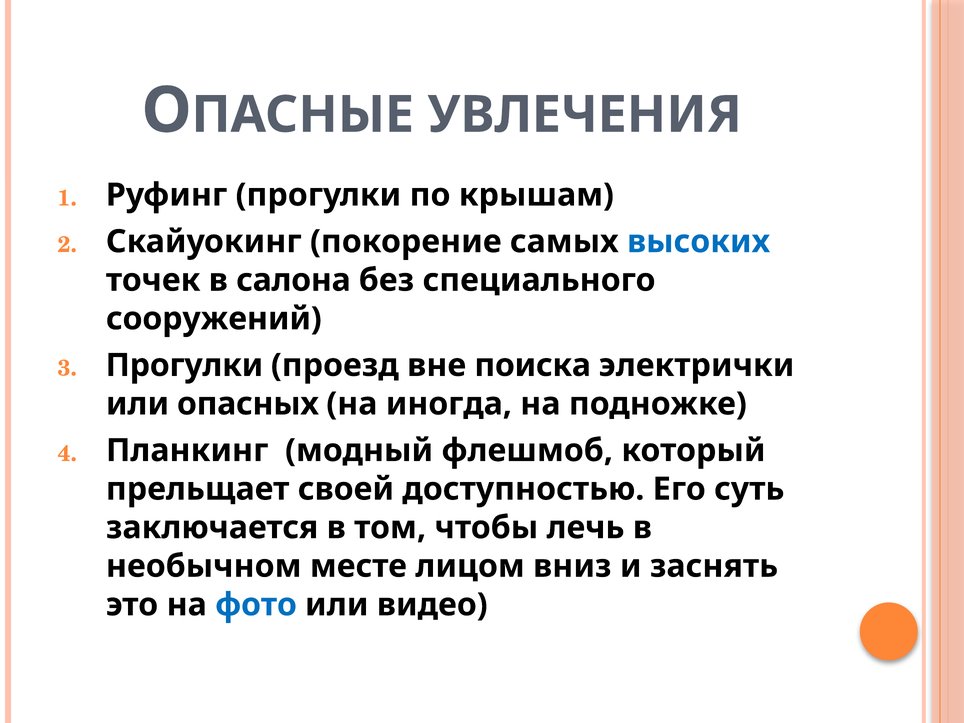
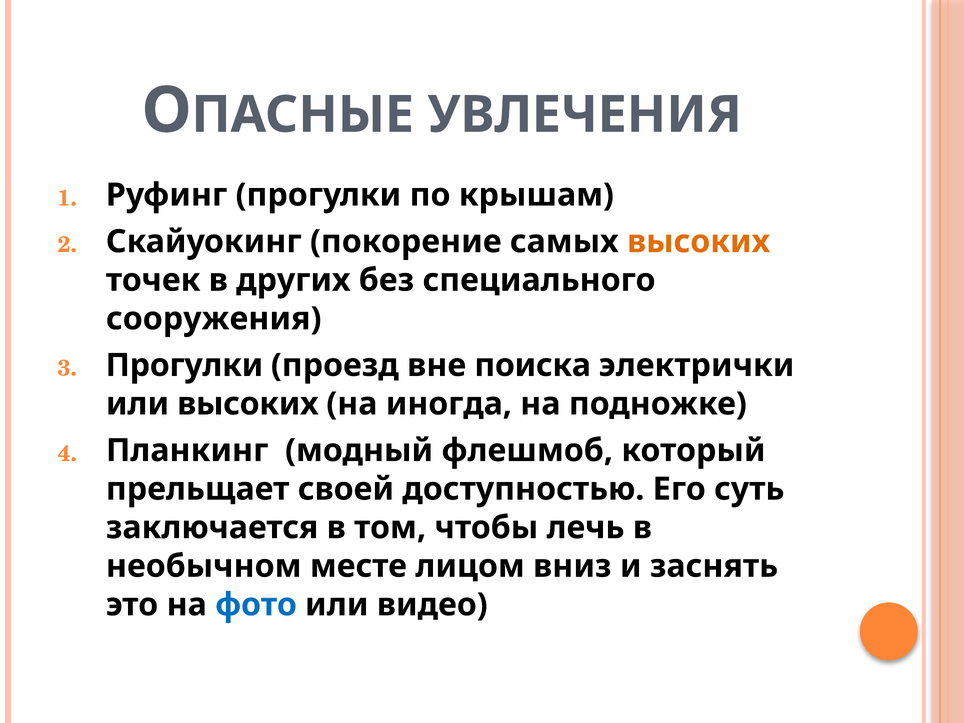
высоких colour: blue -> orange (699, 242)
салона: салона -> других (293, 280)
сооружений: сооружений -> сооружения (214, 319)
или опасных: опасных -> высоких (248, 404)
